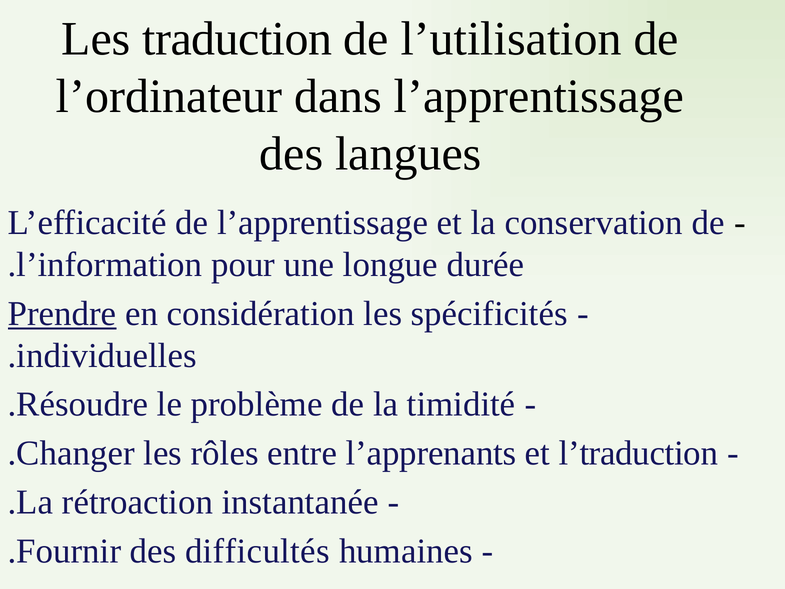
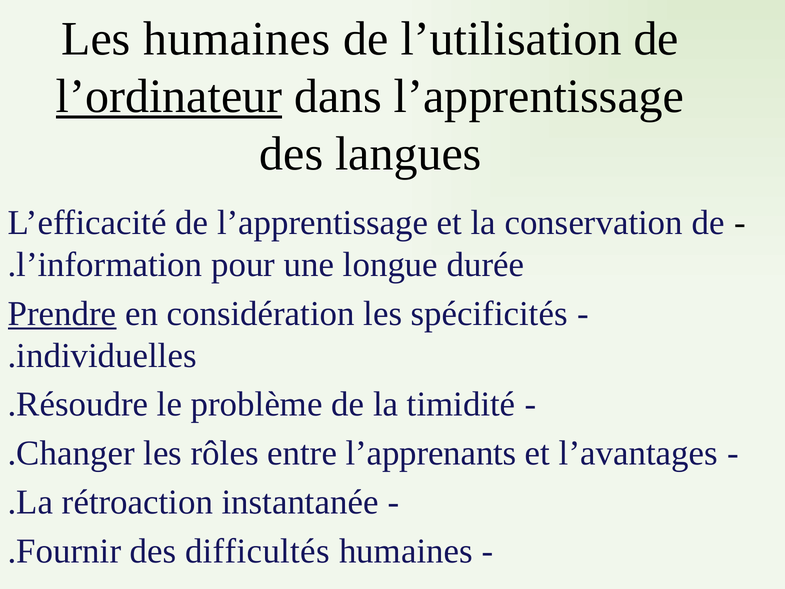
Les traduction: traduction -> humaines (237, 39)
l’ordinateur underline: none -> present (169, 96)
l’traduction: l’traduction -> l’avantages (638, 453)
